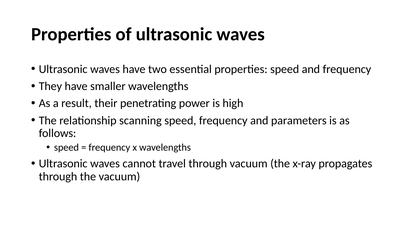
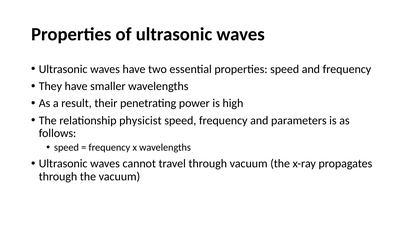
scanning: scanning -> physicist (140, 120)
